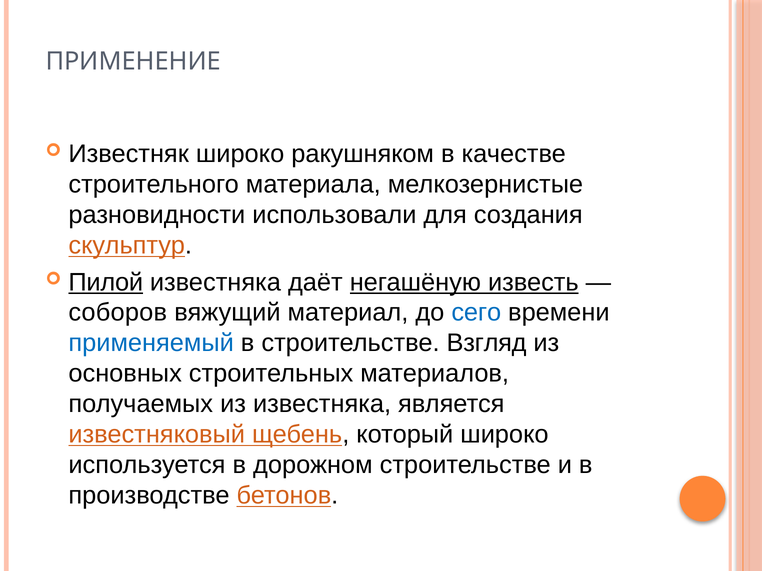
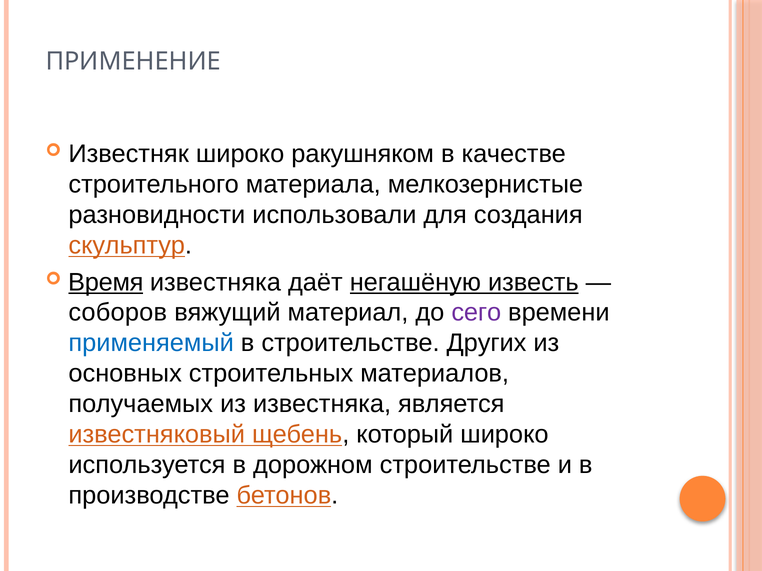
Пилой: Пилой -> Время (106, 282)
сего colour: blue -> purple (476, 313)
Взгляд: Взгляд -> Других (486, 343)
